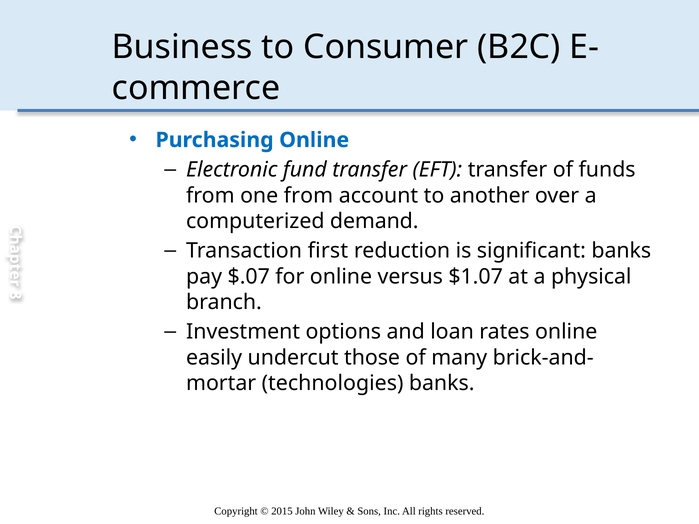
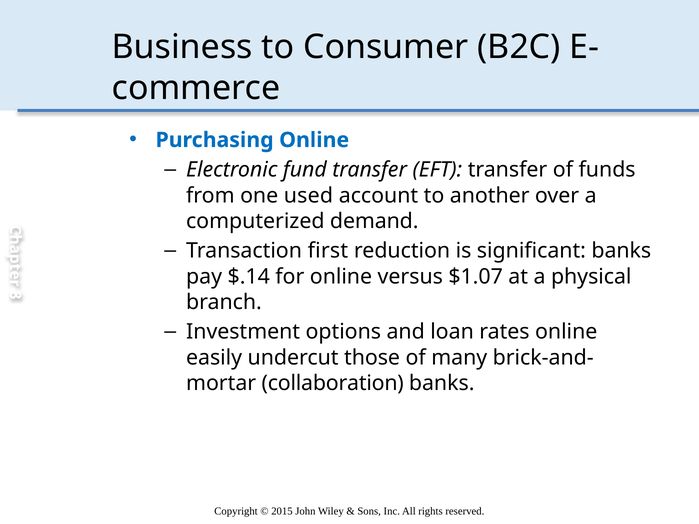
one from: from -> used (308, 196)
$.07: $.07 -> $.14 (249, 277)
technologies: technologies -> collaboration (333, 383)
